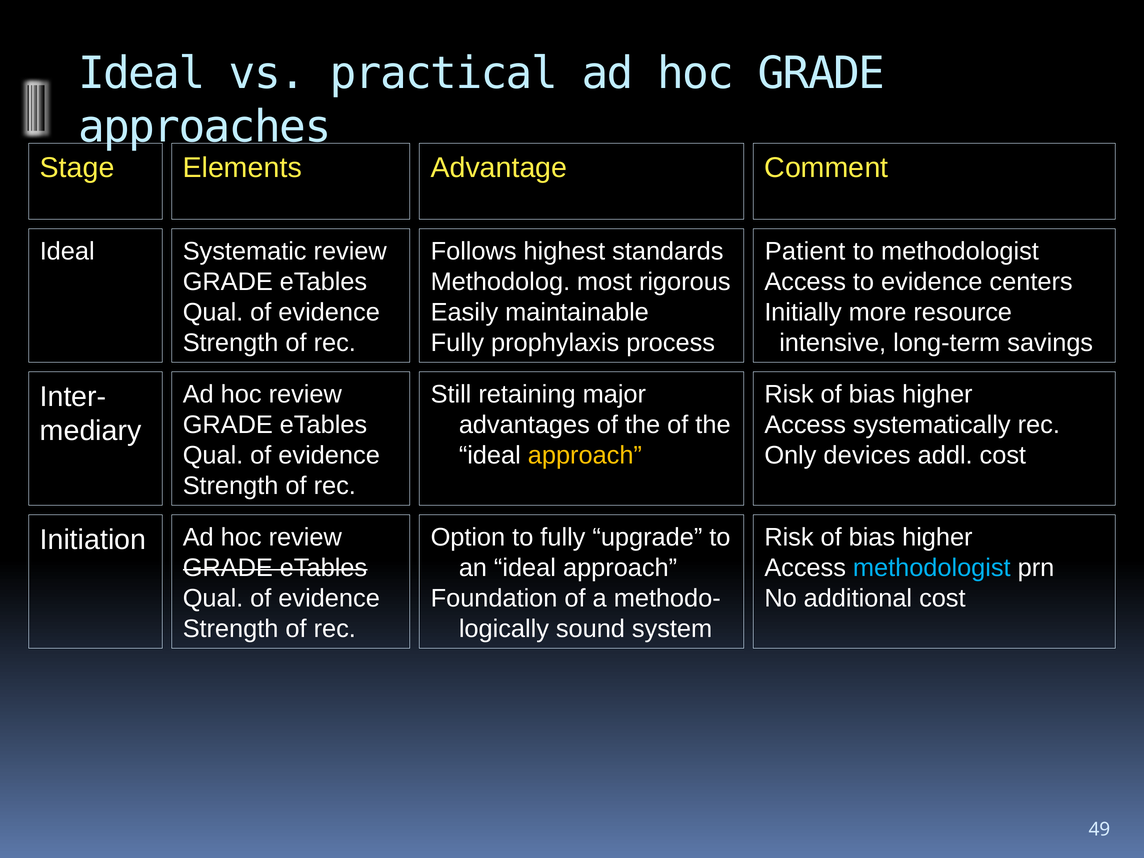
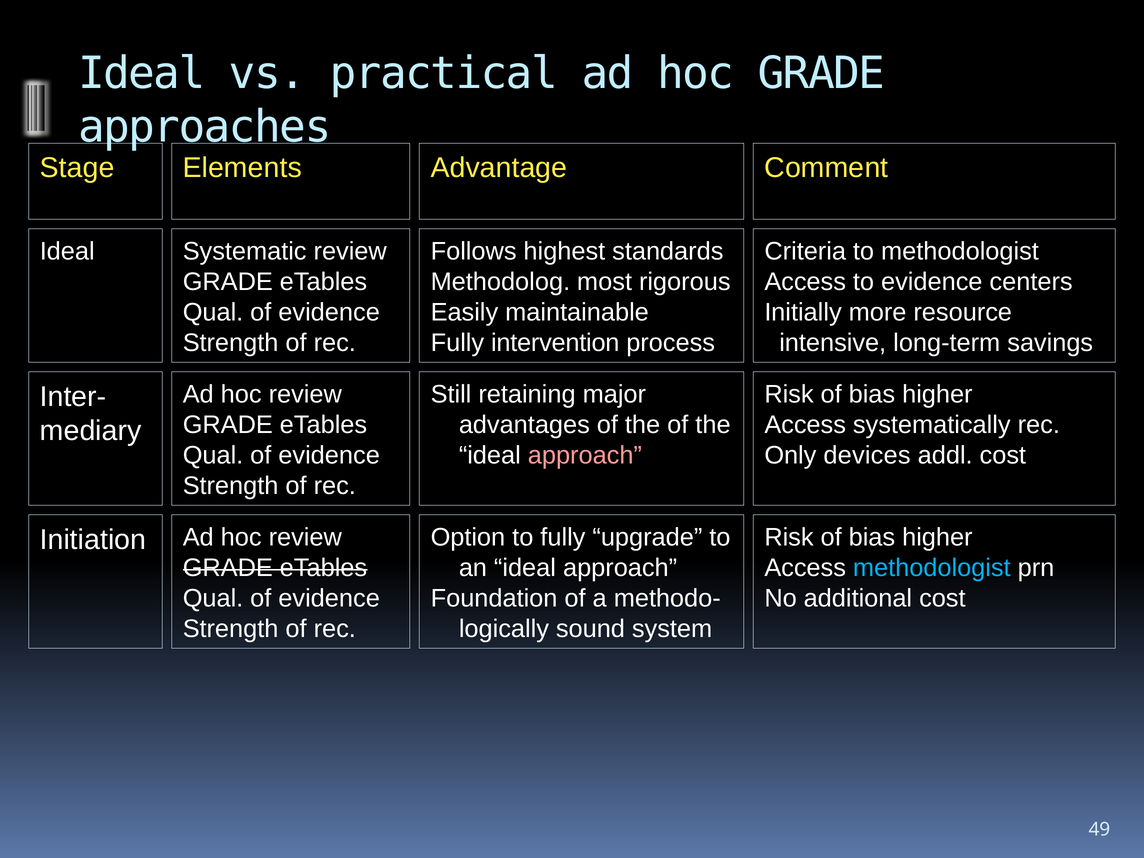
Patient: Patient -> Criteria (805, 251)
prophylaxis: prophylaxis -> intervention (555, 343)
approach colour: yellow -> pink (585, 455)
